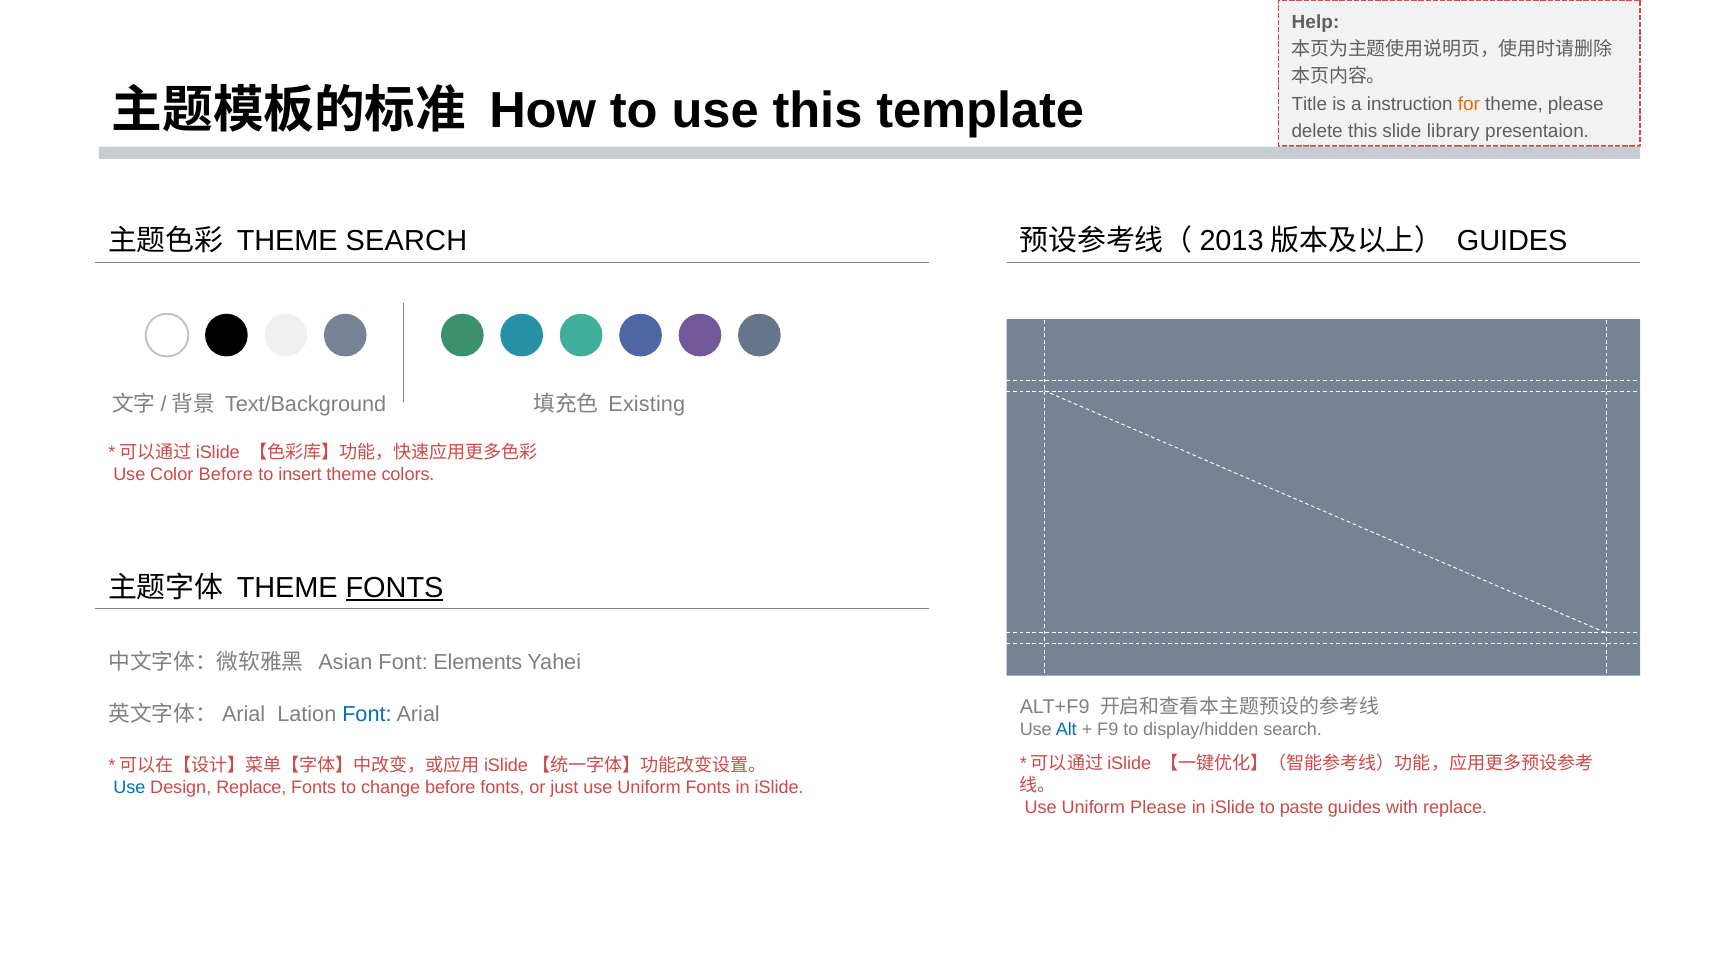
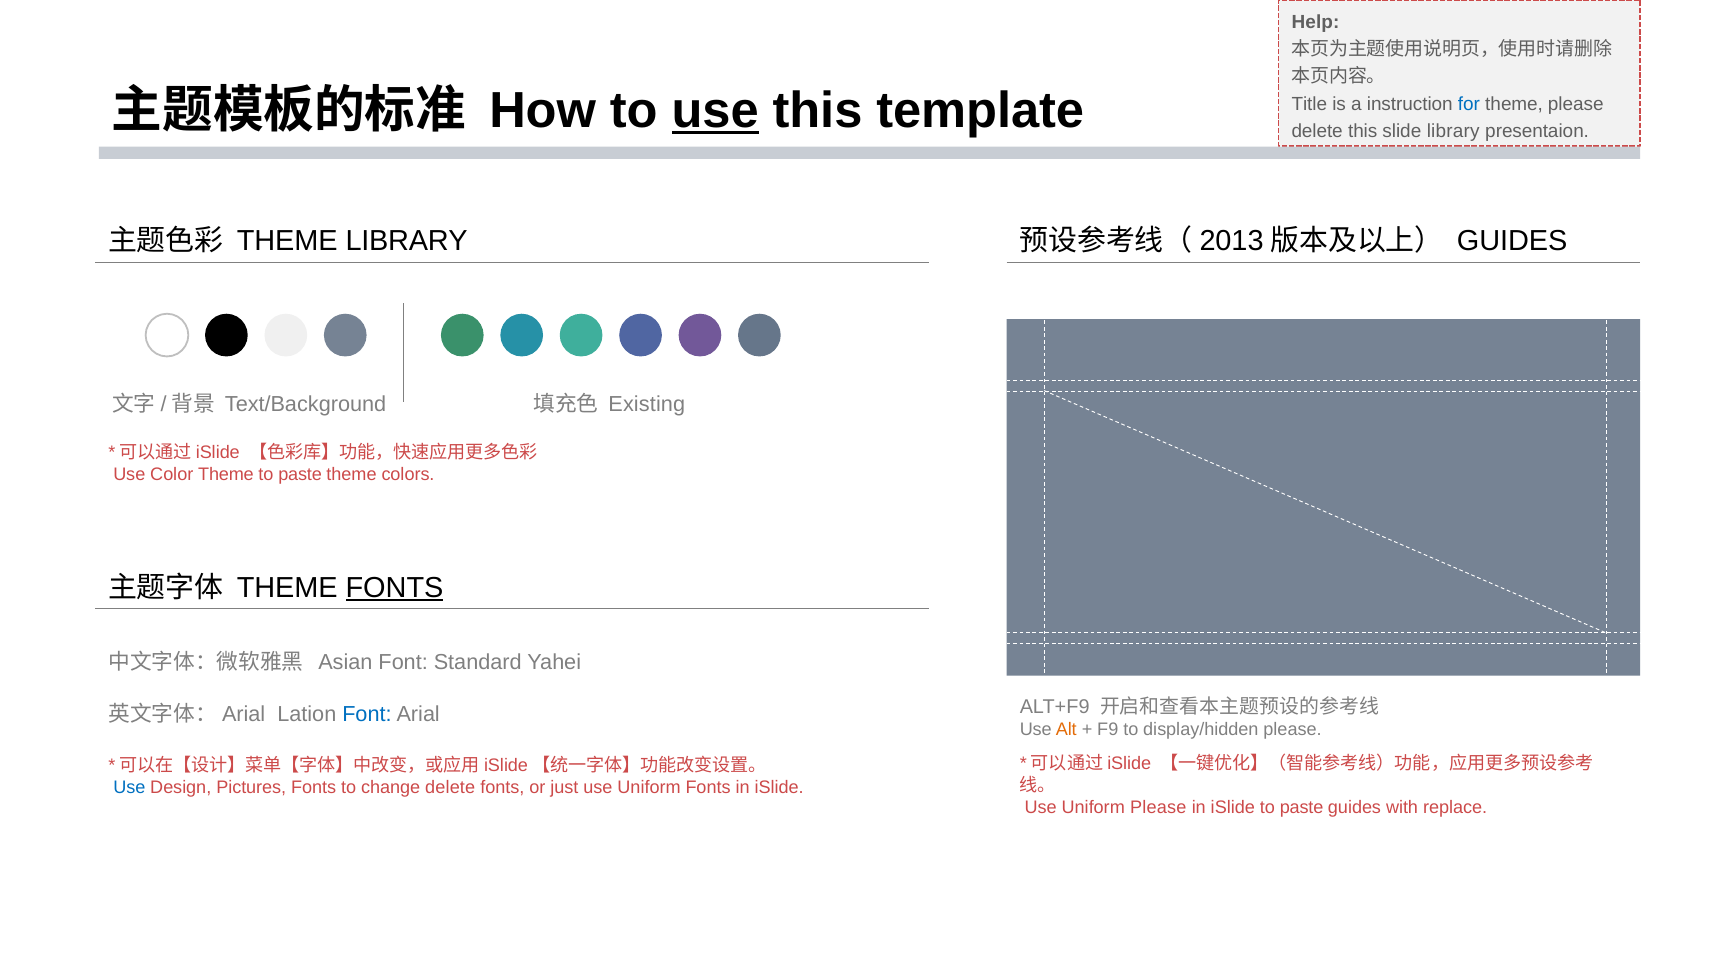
use underline: none -> present (715, 111)
for colour: orange -> blue (1469, 104)
THEME SEARCH: SEARCH -> LIBRARY (407, 241)
Color Before: Before -> Theme (226, 474)
insert: insert -> paste (300, 474)
Elements: Elements -> Standard (478, 662)
Alt colour: blue -> orange (1066, 729)
display/hidden search: search -> please (1293, 729)
Design Replace: Replace -> Pictures (251, 787)
change before: before -> delete (450, 787)
